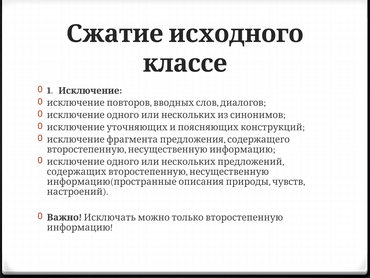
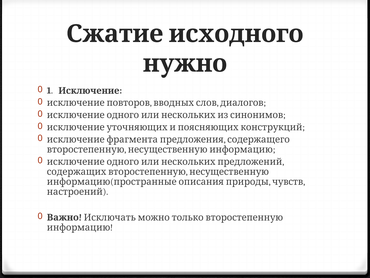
классе: классе -> нужно (185, 63)
